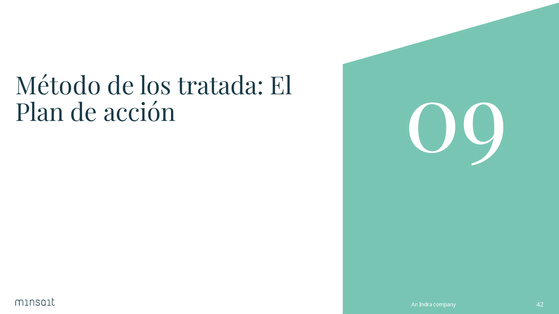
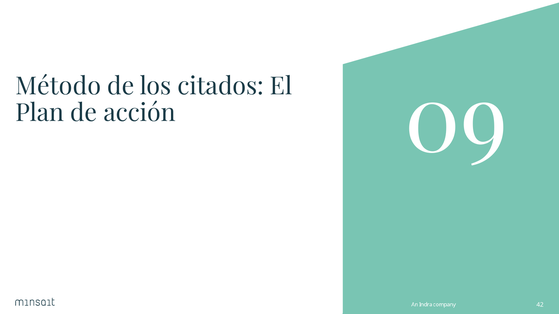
tratada: tratada -> citados (221, 86)
